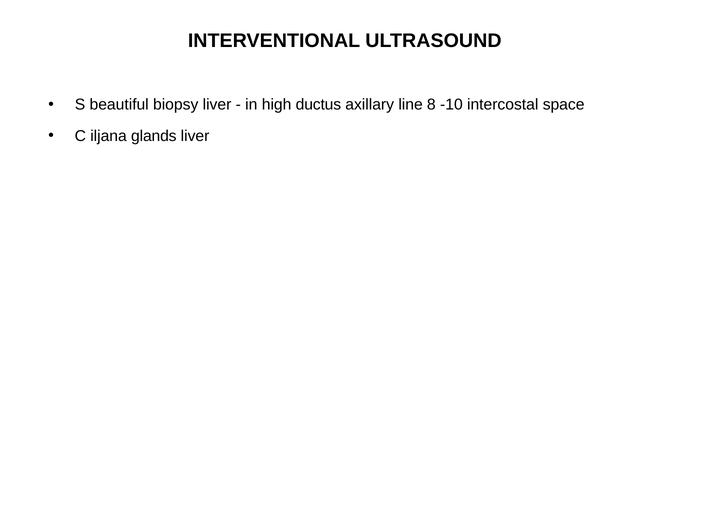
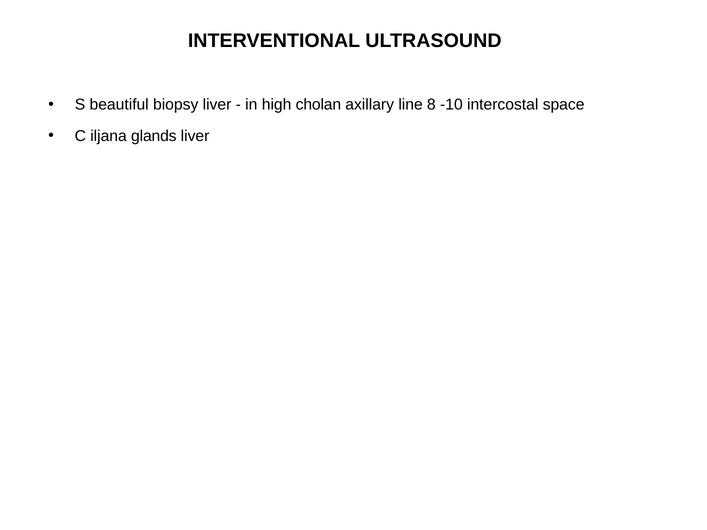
ductus: ductus -> cholan (318, 105)
